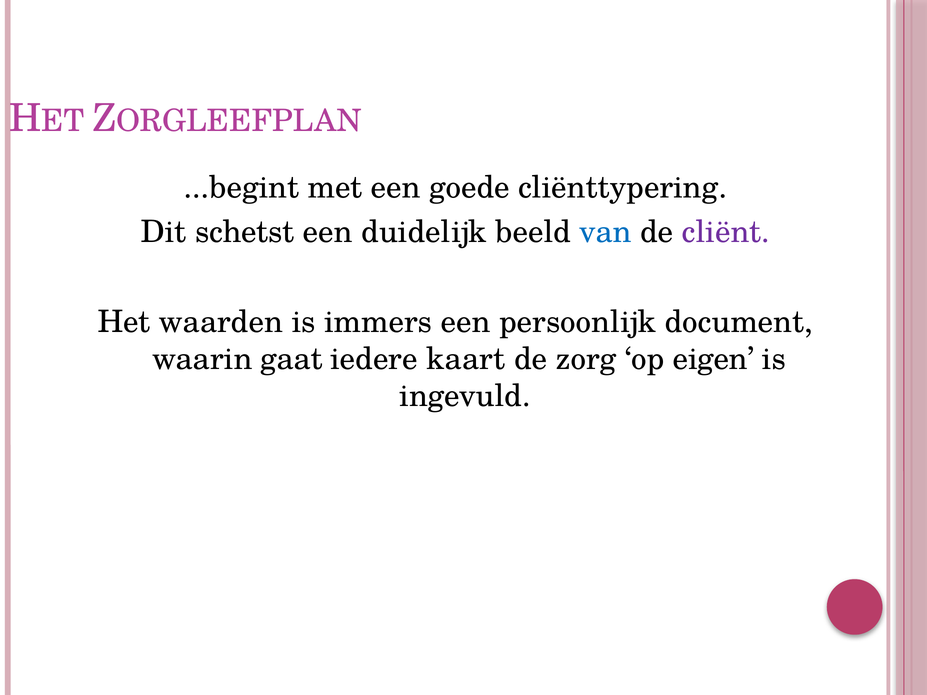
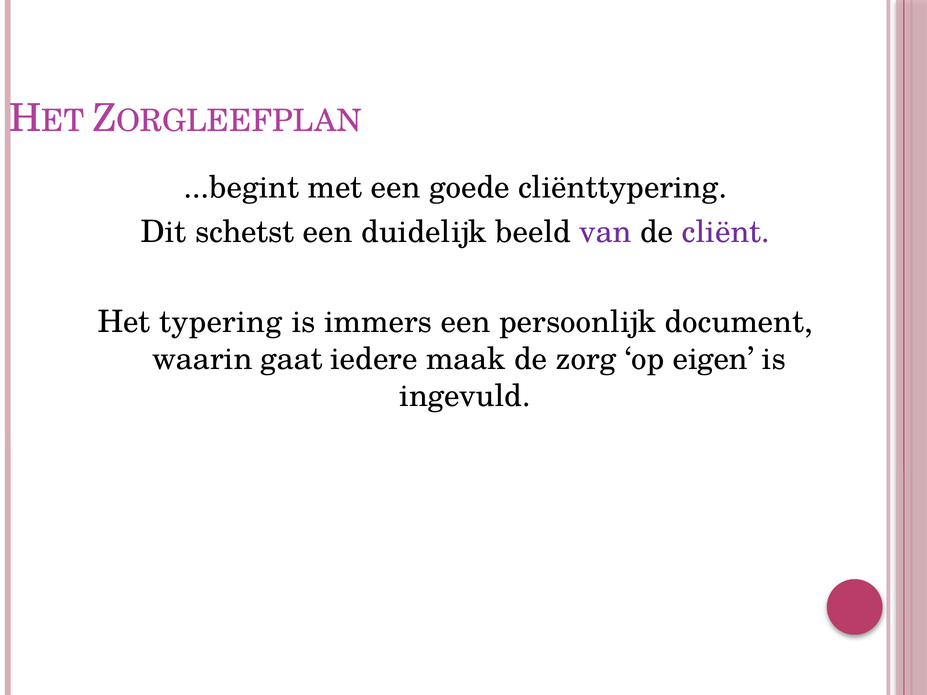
van colour: blue -> purple (606, 232)
waarden: waarden -> typering (221, 322)
kaart: kaart -> maak (466, 359)
